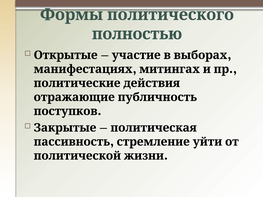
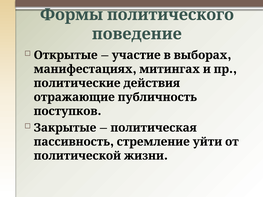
полностью: полностью -> поведение (137, 34)
